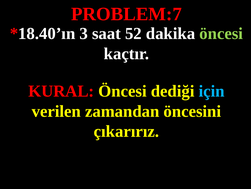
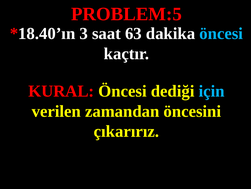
PROBLEM:7: PROBLEM:7 -> PROBLEM:5 (126, 14)
52: 52 -> 63 (133, 33)
öncesi colour: light green -> light blue (221, 33)
